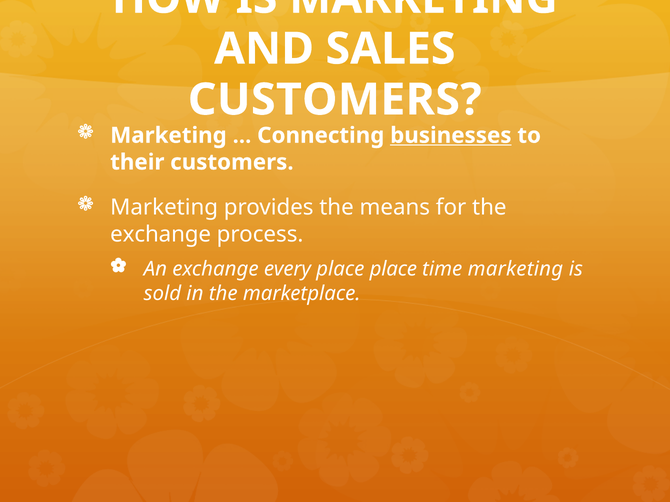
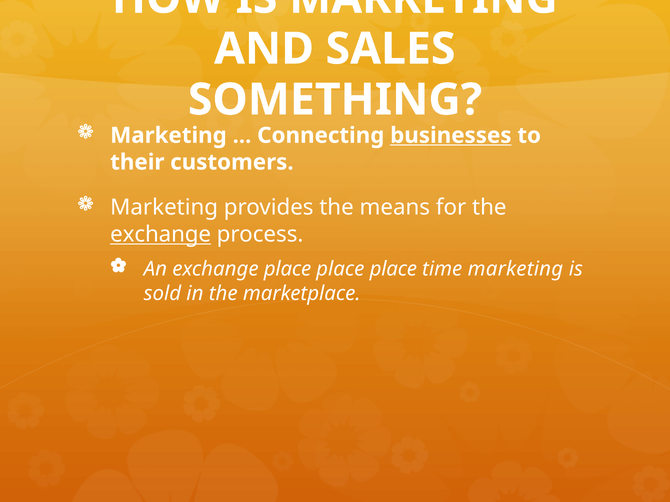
CUSTOMERS: CUSTOMERS -> SOMETHING (335, 100)
exchange underline: none -> present (161, 235)
exchange every: every -> place (288, 269)
